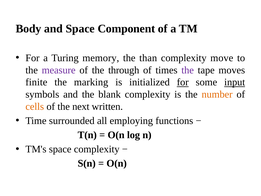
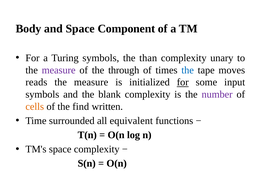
Turing memory: memory -> symbols (101, 58)
move: move -> unary (222, 58)
the colour: purple -> blue (188, 70)
finite: finite -> reads (36, 82)
marking: marking -> measure (91, 82)
input underline: present -> none (235, 82)
number colour: orange -> purple (217, 94)
next: next -> find (81, 106)
employing: employing -> equivalent (131, 121)
